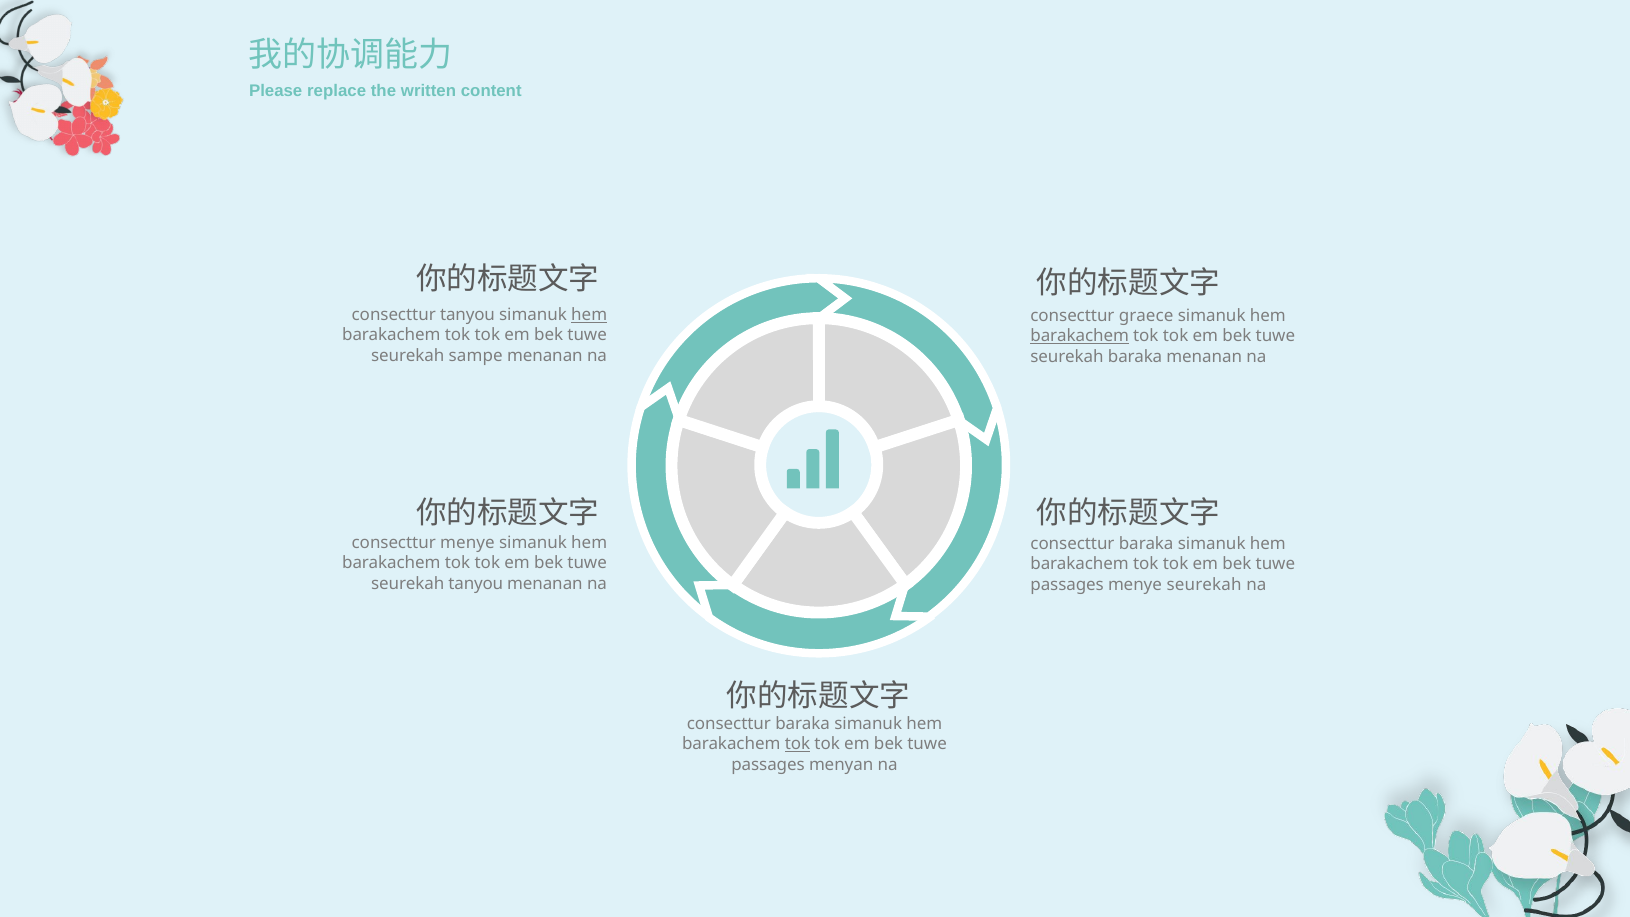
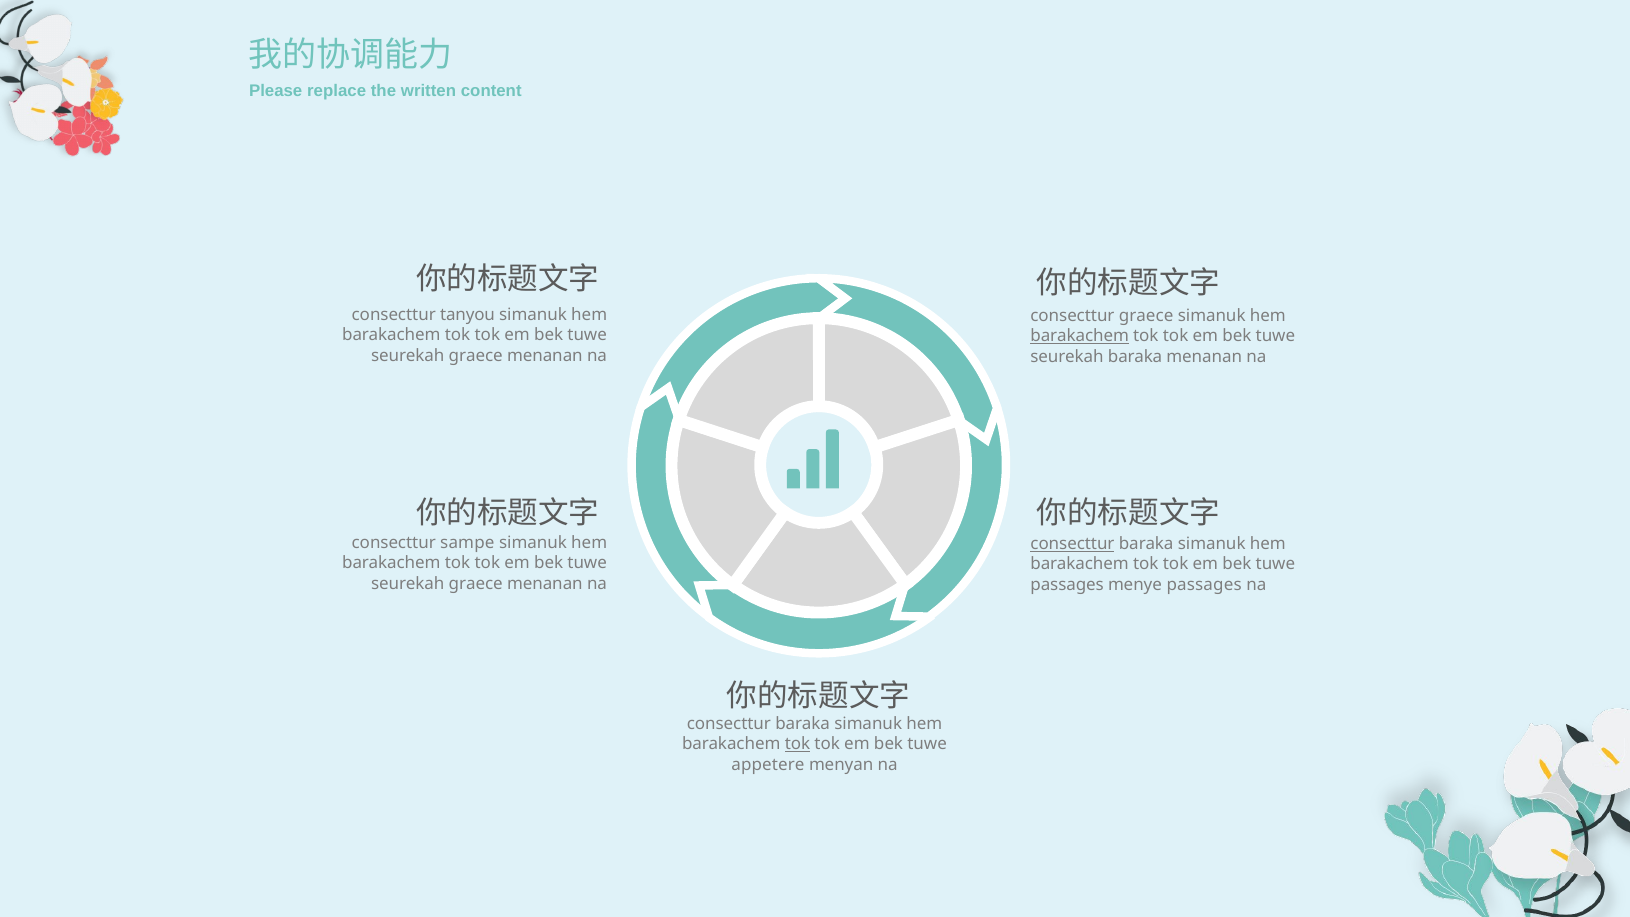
hem underline: present -> none (589, 315)
sampe: sampe -> graece (476, 356)
consecttur menye: menye -> sampe (467, 543)
consecttur underline: none -> present (1072, 544)
tanyou: tanyou -> graece (476, 584)
menye seurekah: seurekah -> passages (1204, 584)
passages: passages -> appetere (768, 764)
